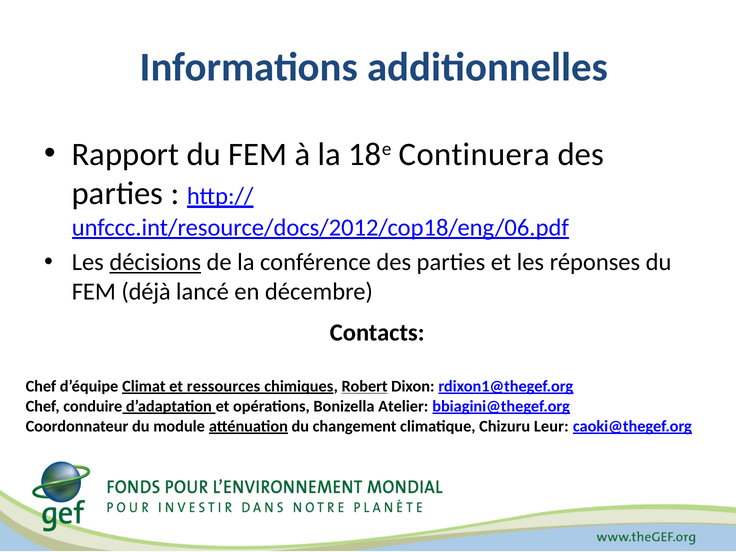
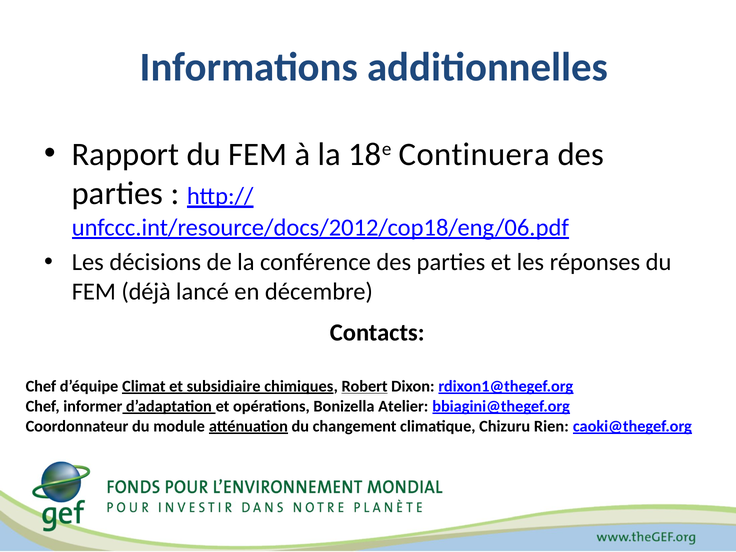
décisions underline: present -> none (155, 262)
ressources: ressources -> subsidiaire (224, 386)
conduire: conduire -> informer (93, 406)
Leur: Leur -> Rien (551, 426)
